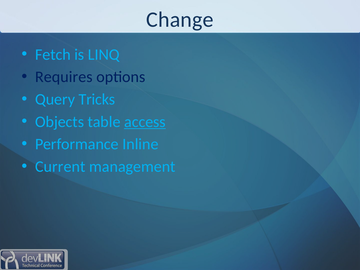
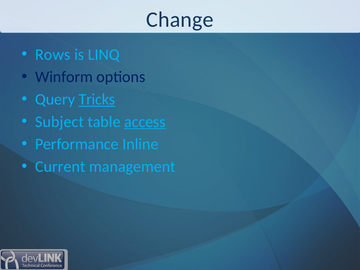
Fetch: Fetch -> Rows (53, 55)
Requires: Requires -> Winform (64, 77)
Tricks underline: none -> present (97, 99)
Objects: Objects -> Subject (59, 122)
